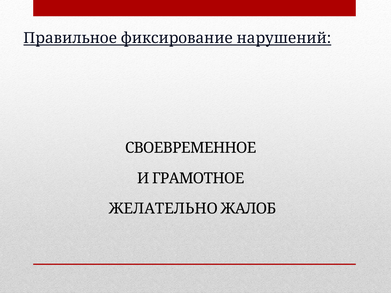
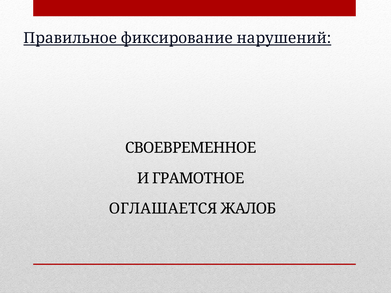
ЖЕЛАТЕЛЬНО: ЖЕЛАТЕЛЬНО -> ОГЛАШАЕТСЯ (163, 209)
